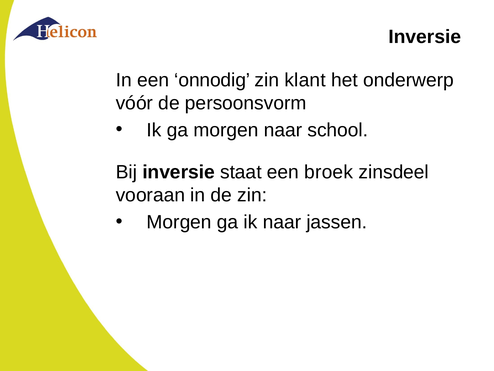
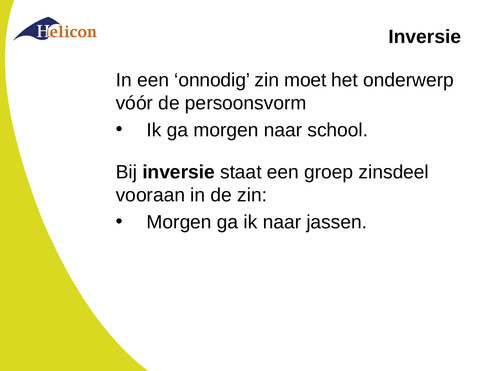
klant: klant -> moet (305, 80)
broek: broek -> groep (329, 172)
